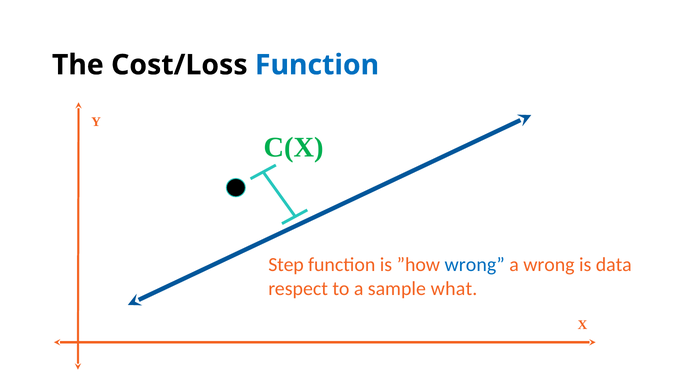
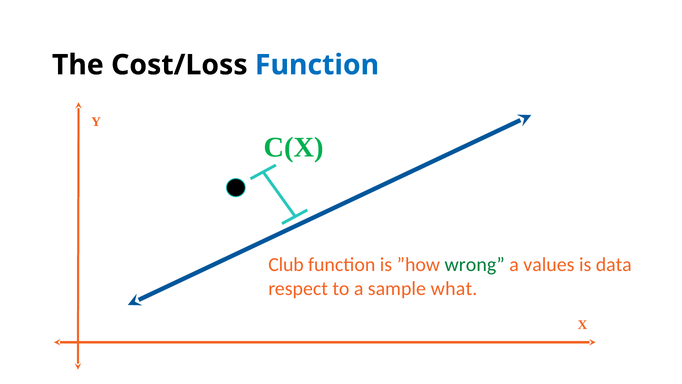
Step: Step -> Club (286, 264)
wrong colour: blue -> green (475, 264)
a wrong: wrong -> values (549, 264)
